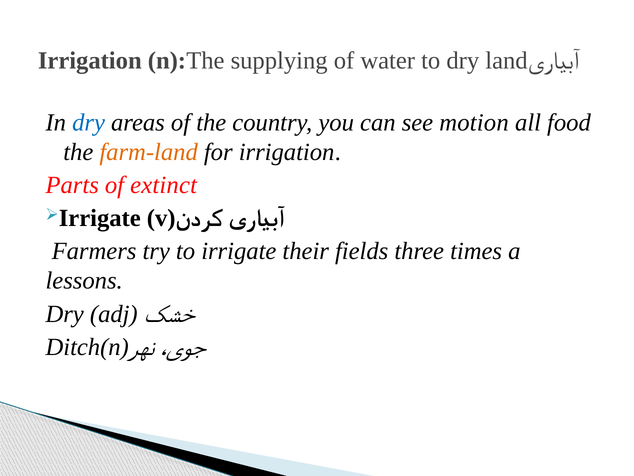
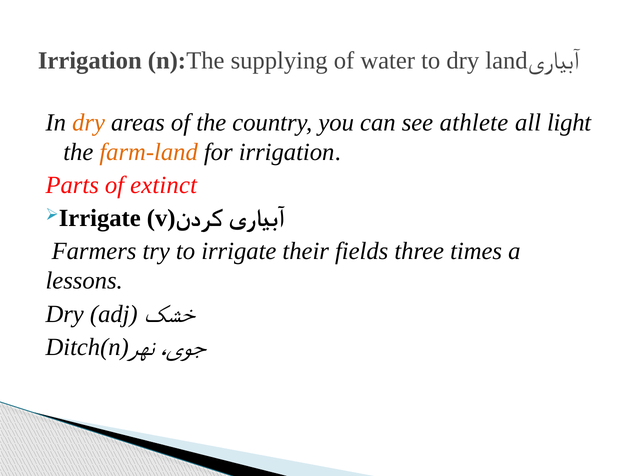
dry colour: blue -> orange (89, 122)
motion: motion -> athlete (474, 122)
food: food -> light (569, 122)
